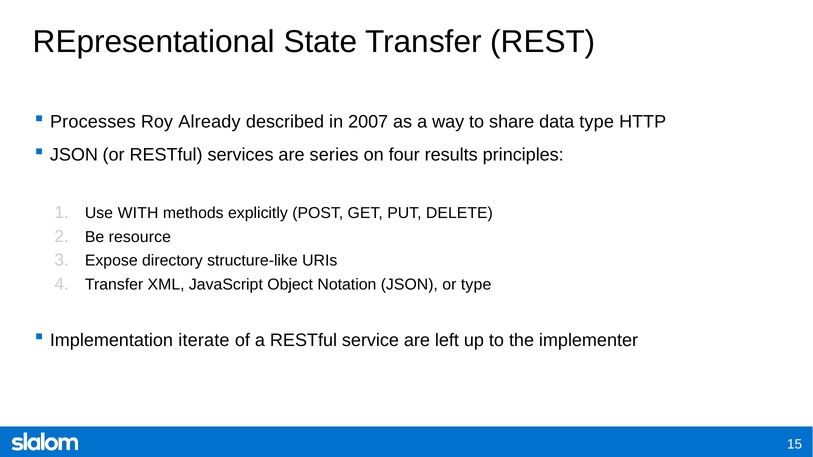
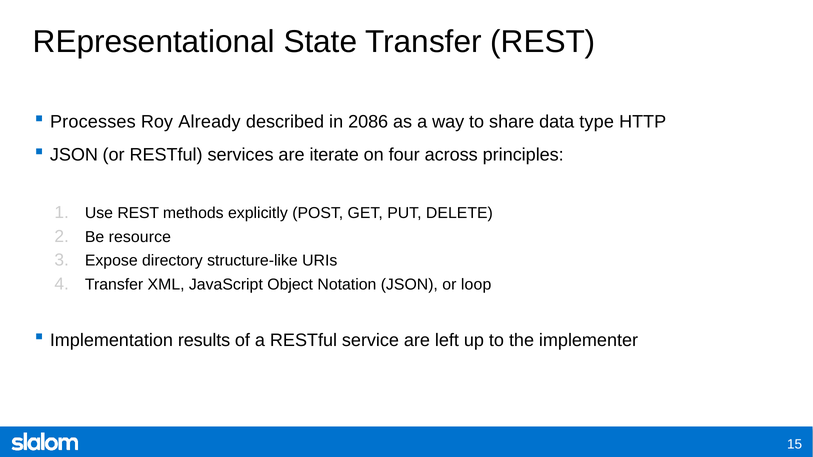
2007: 2007 -> 2086 (368, 122)
series: series -> iterate (334, 155)
results: results -> across (451, 155)
Use WITH: WITH -> REST (138, 213)
or type: type -> loop (476, 285)
iterate: iterate -> results (204, 340)
